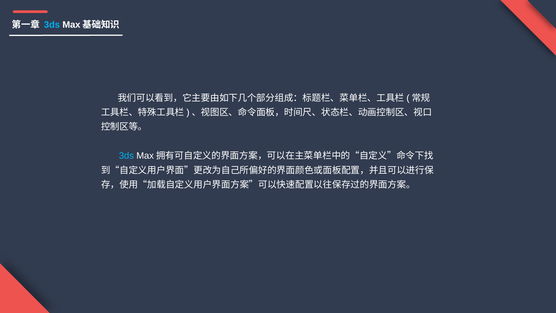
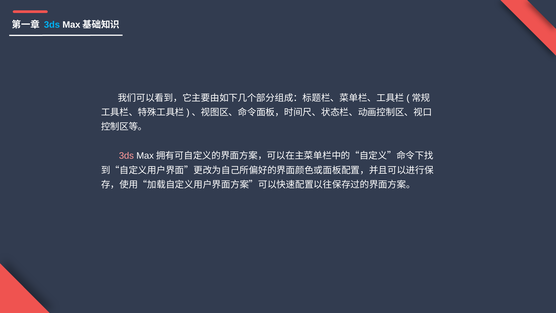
3ds colour: light blue -> pink (126, 156)
